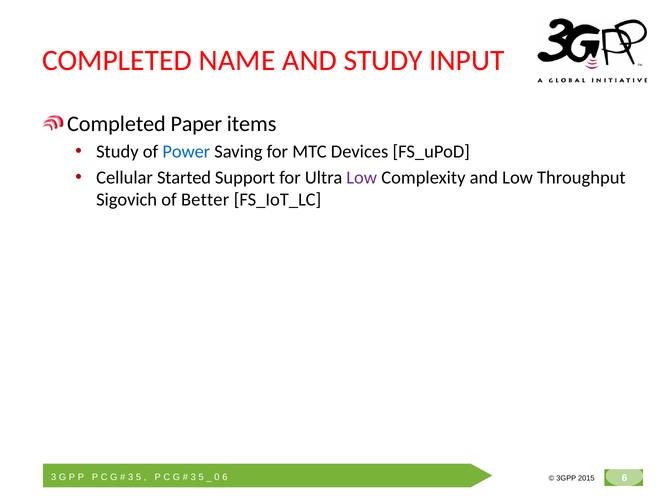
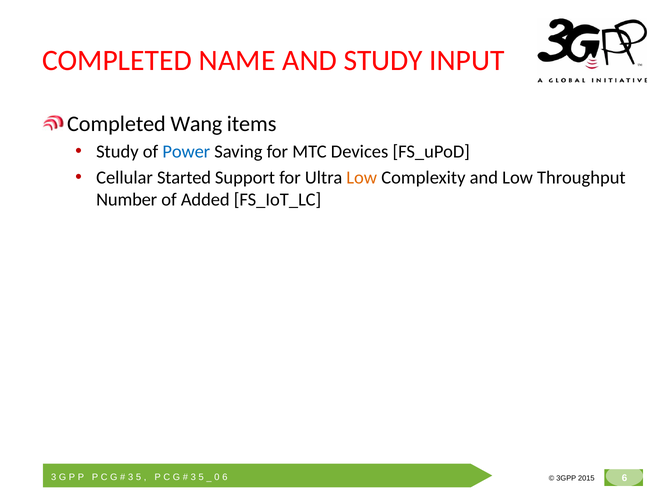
Paper: Paper -> Wang (196, 124)
Low colour: purple -> orange (362, 178)
Sigovich: Sigovich -> Number (127, 200)
Better: Better -> Added (205, 200)
